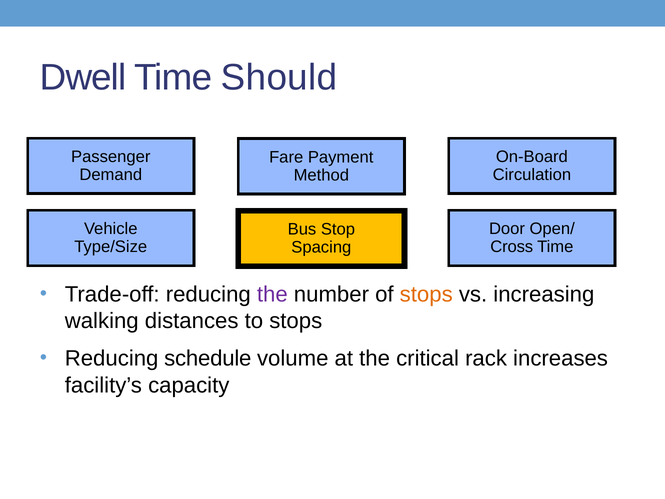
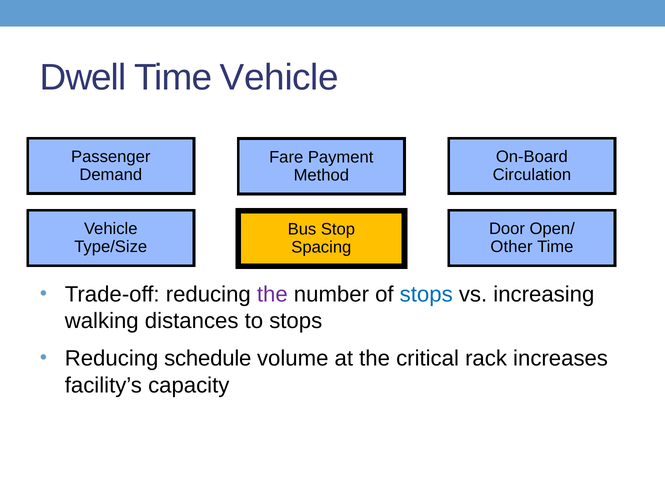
Time Should: Should -> Vehicle (279, 77)
Cross: Cross -> Other (512, 247)
stops colour: orange -> blue (426, 294)
